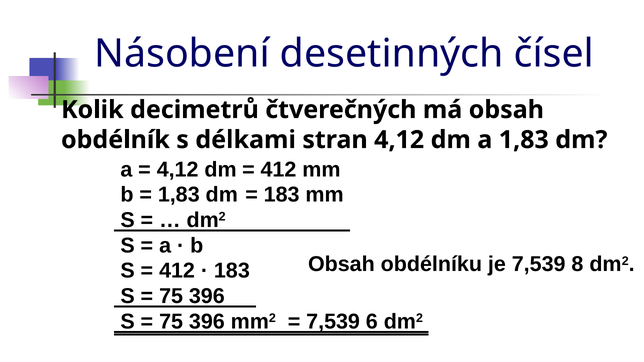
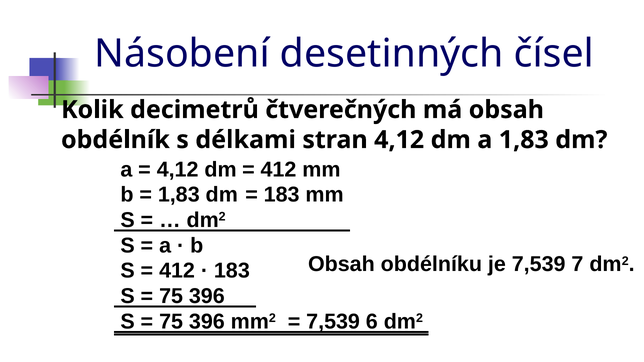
8: 8 -> 7 (577, 265)
